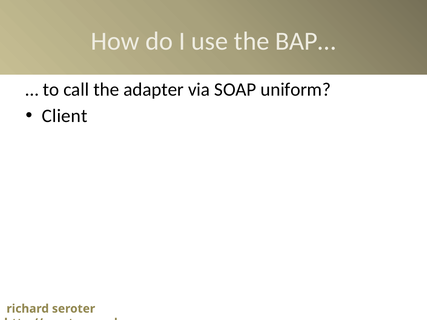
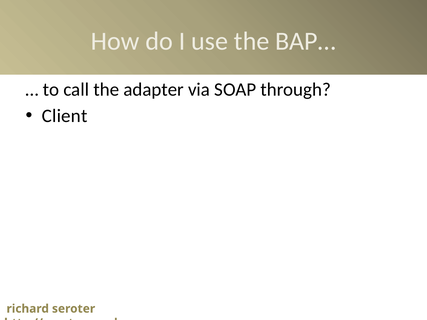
uniform: uniform -> through (296, 90)
